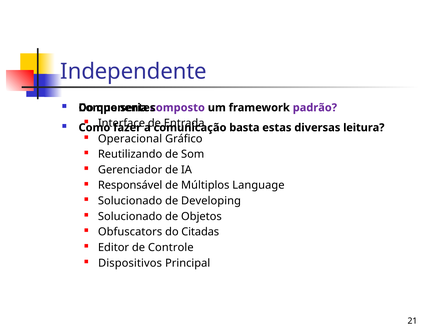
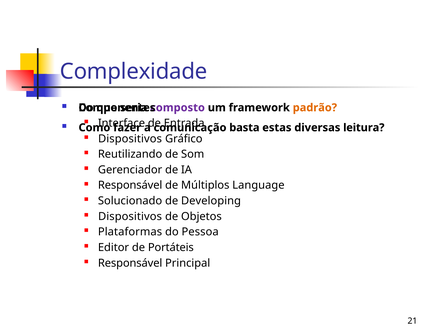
Independente: Independente -> Complexidade (134, 71)
padrão colour: purple -> orange (315, 108)
Operacional: Operacional -> Dispositivos (130, 139)
Solucionado: Solucionado -> Dispositivos (130, 216)
Obfuscators: Obfuscators -> Plataformas (130, 232)
Citadas: Citadas -> Pessoa (200, 232)
Controle: Controle -> Portáteis (171, 247)
Dispositivos: Dispositivos -> Responsável (130, 263)
